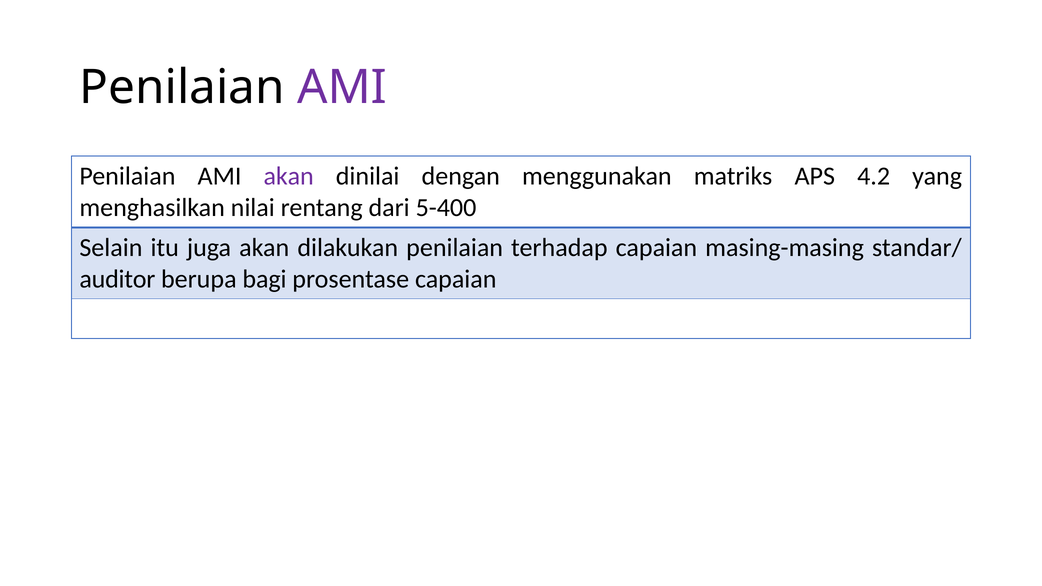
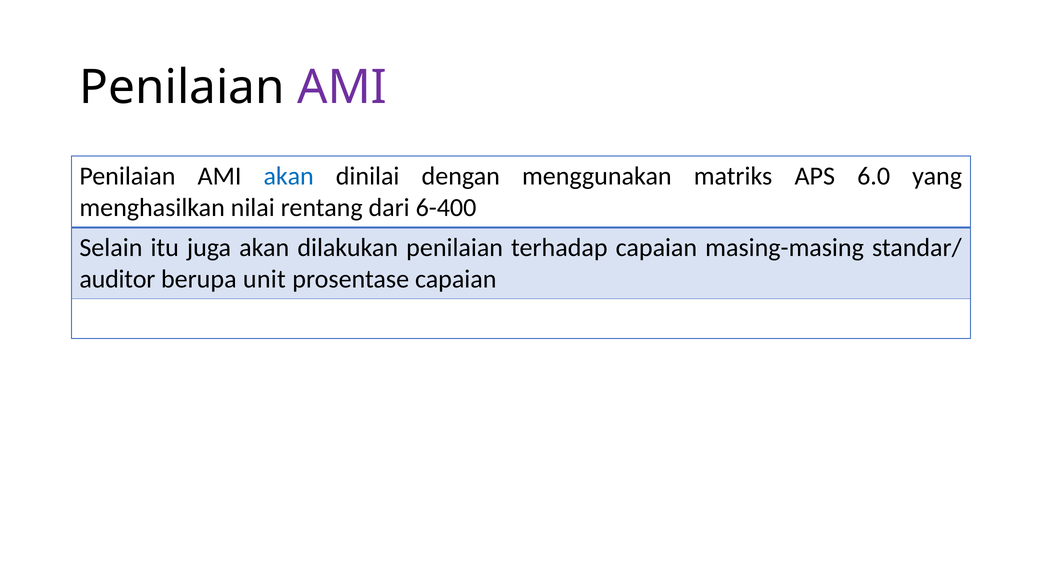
akan colour: purple -> blue (289, 176)
4.2: 4.2 -> 6.0 (874, 176)
5-400: 5-400 -> 6-400 (446, 208)
bagi: bagi -> unit (264, 279)
